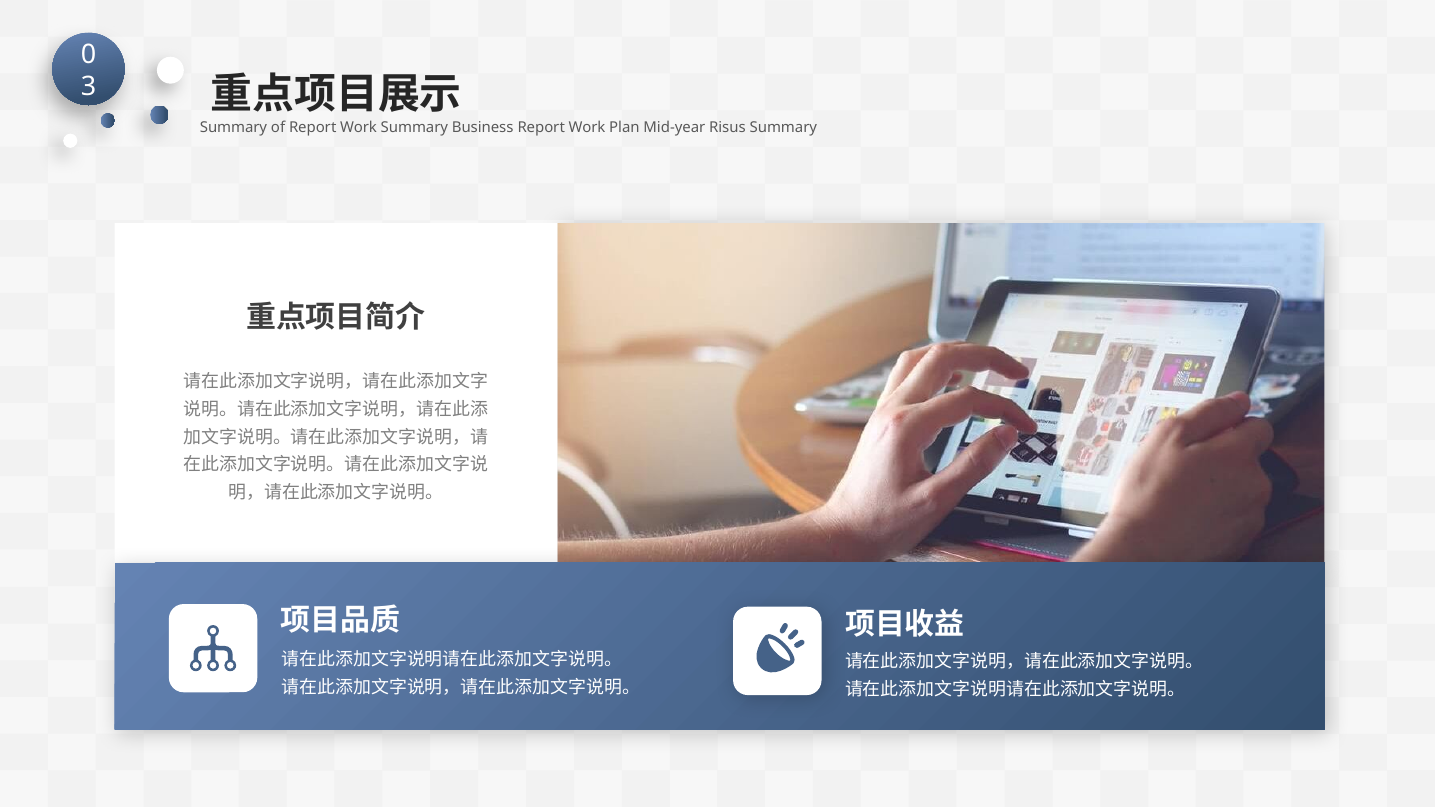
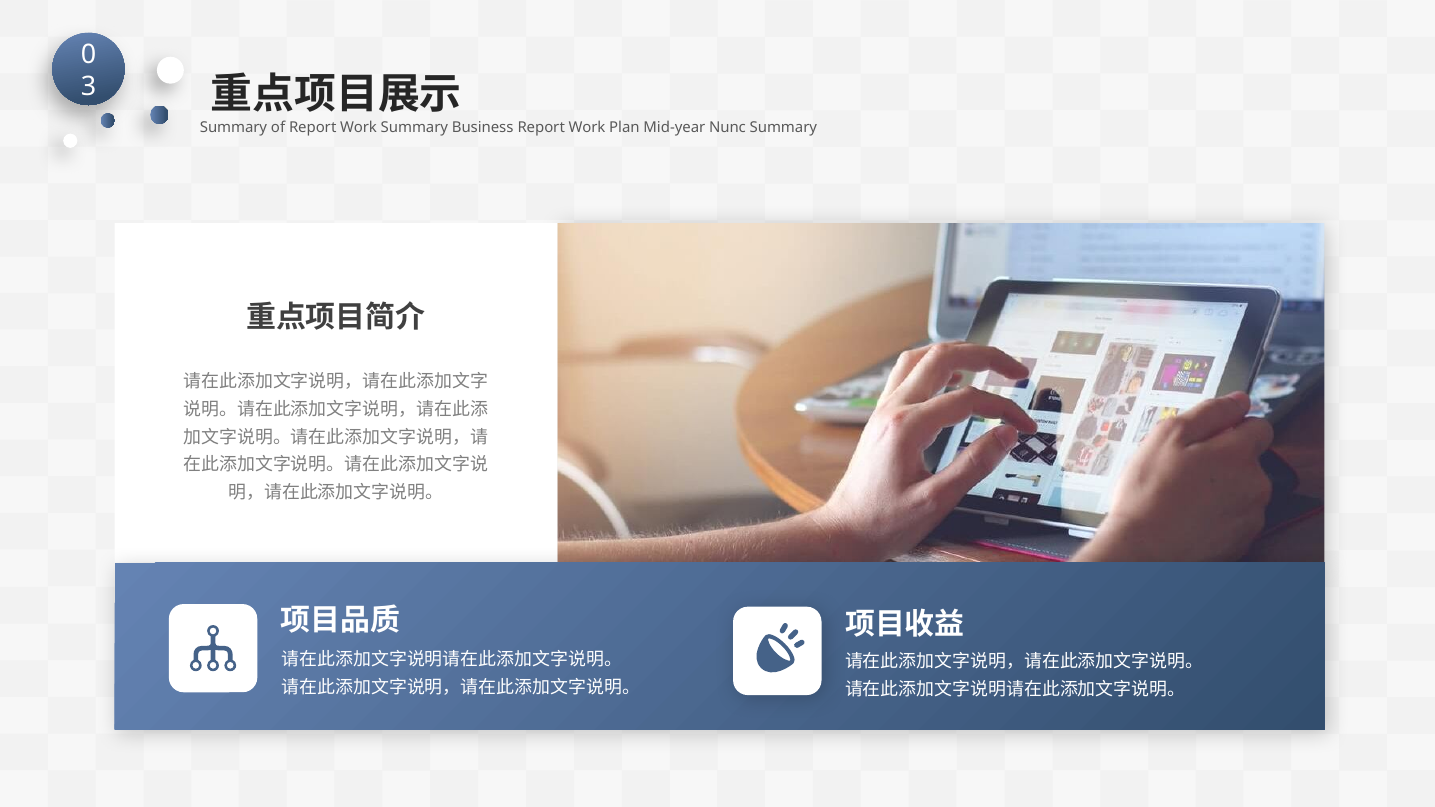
Risus: Risus -> Nunc (727, 128)
